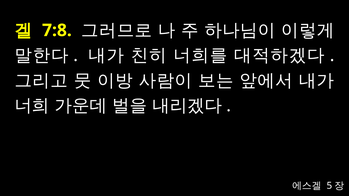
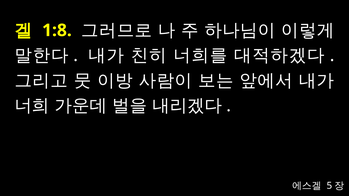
7:8: 7:8 -> 1:8 (57, 30)
